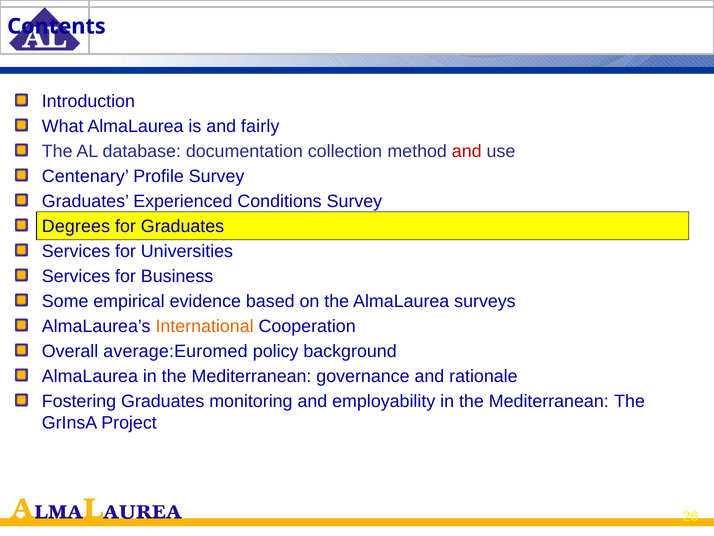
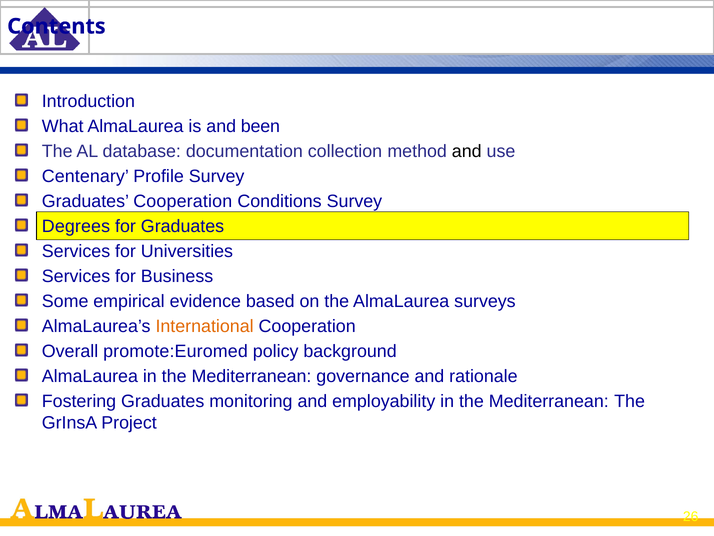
fairly: fairly -> been (260, 126)
and colour: red -> black (467, 151)
Graduates Experienced: Experienced -> Cooperation (183, 201)
average:Euromed: average:Euromed -> promote:Euromed (175, 351)
